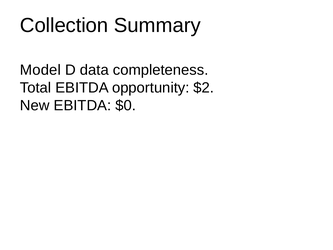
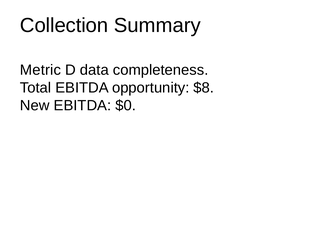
Model: Model -> Metric (40, 70)
$2: $2 -> $8 (204, 88)
